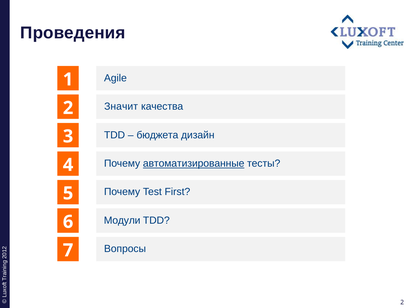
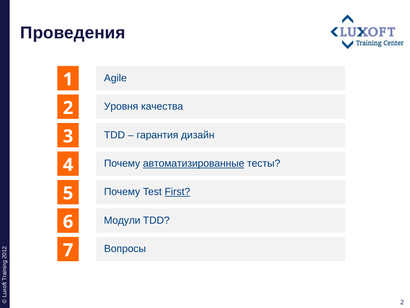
Значит: Значит -> Уровня (121, 106)
бюджета: бюджета -> гарантия (157, 135)
First underline: none -> present (177, 192)
